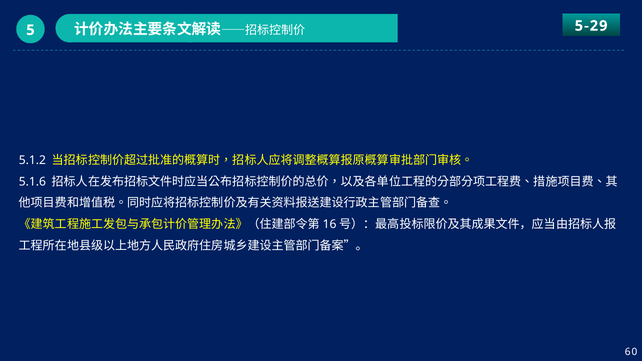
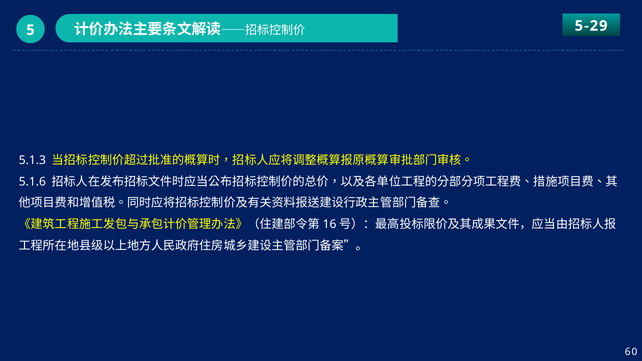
5.1.2: 5.1.2 -> 5.1.3 (32, 160)
